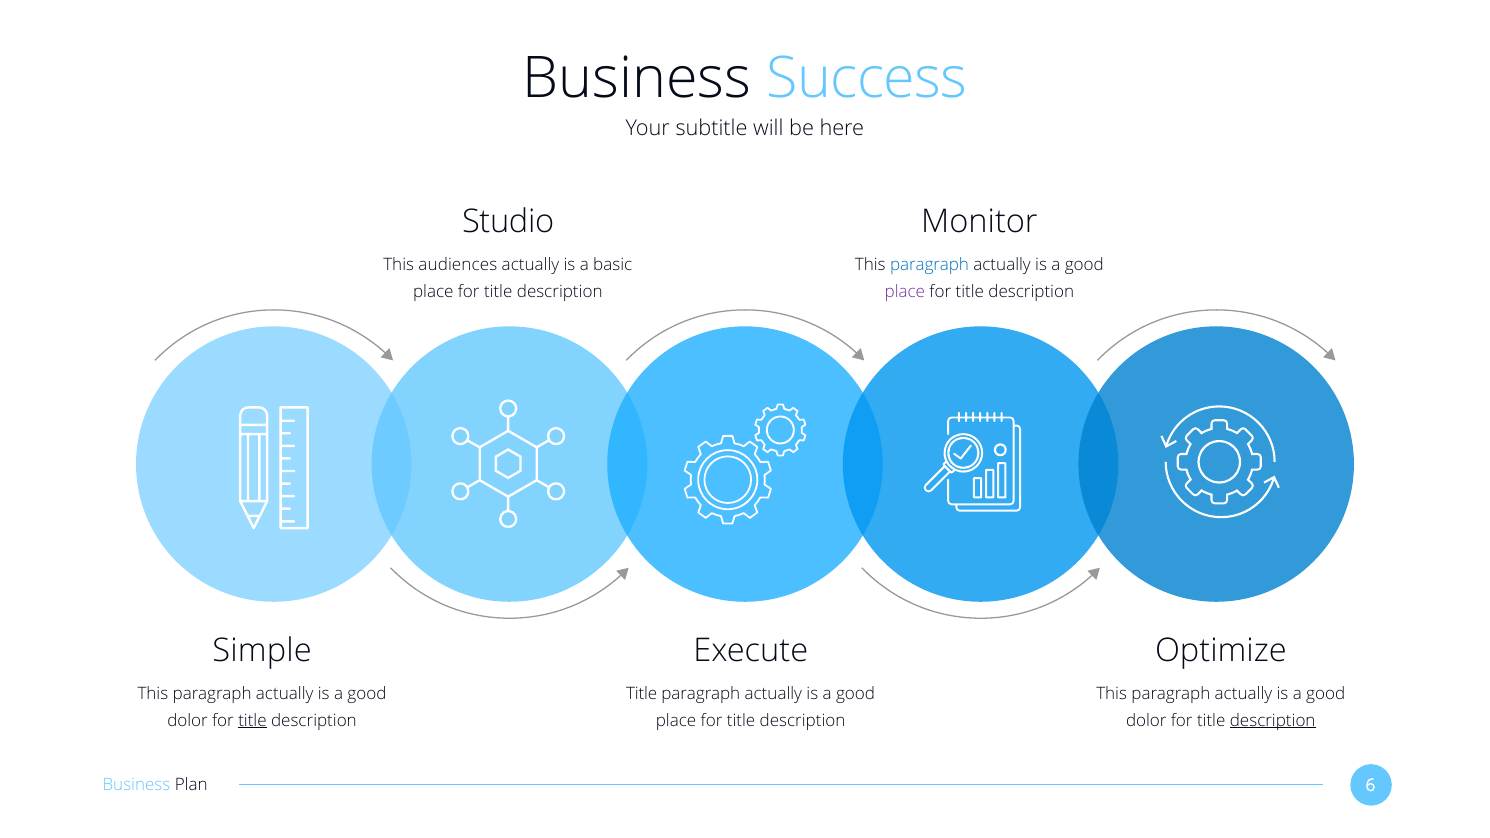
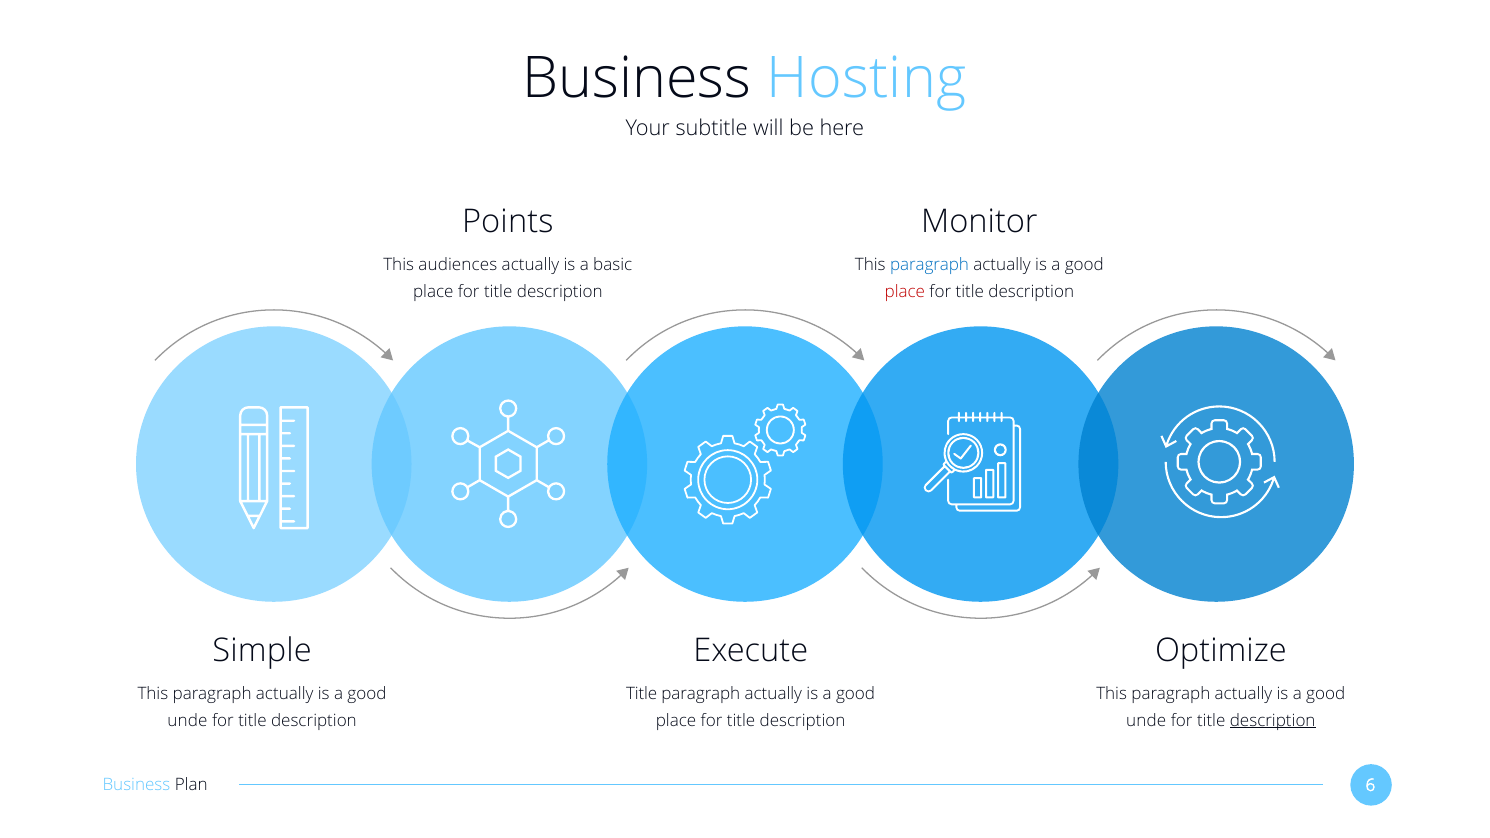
Success: Success -> Hosting (866, 79)
Studio: Studio -> Points (508, 222)
place colour: purple -> red (905, 292)
dolor: dolor -> unde (187, 721)
title underline: present -> none (252, 721)
dolor: dolor -> unde (1146, 721)
